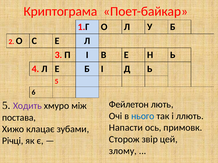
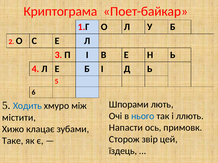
Ходить colour: purple -> blue (27, 106)
Фейлетон: Фейлетон -> Шпорами (129, 105)
постава: постава -> містити (19, 118)
Річці: Річці -> Таке (13, 141)
злому: злому -> їздець (123, 151)
